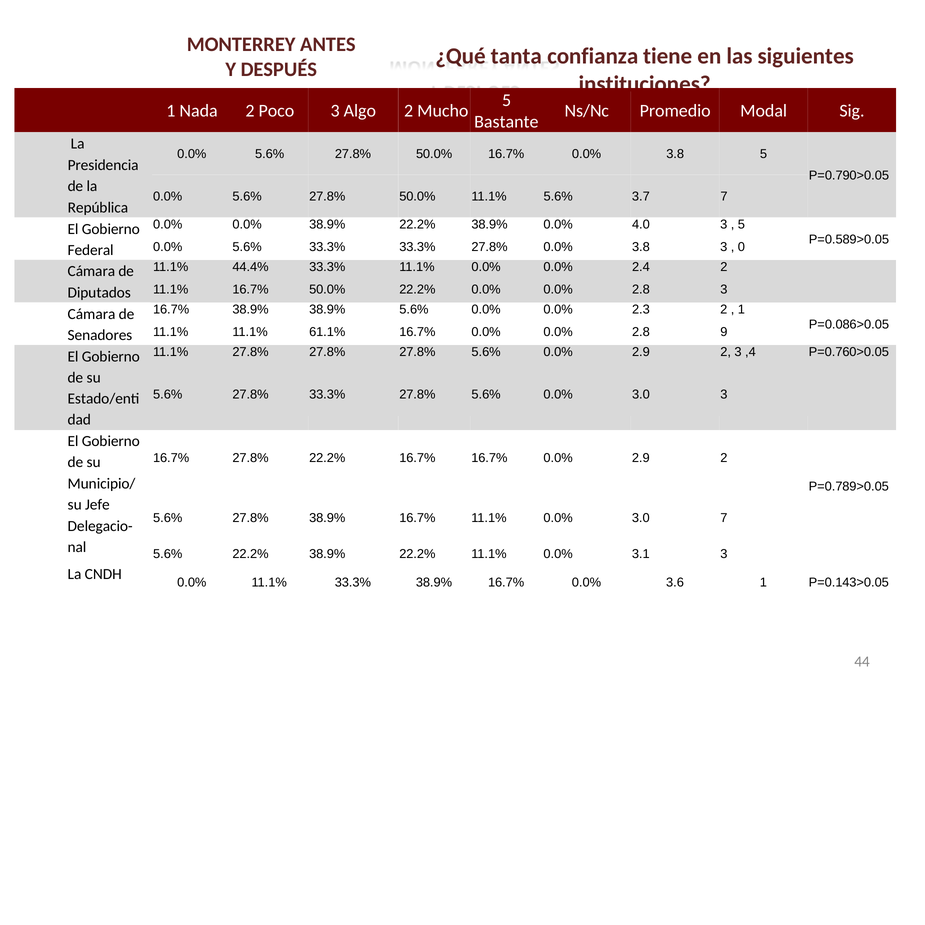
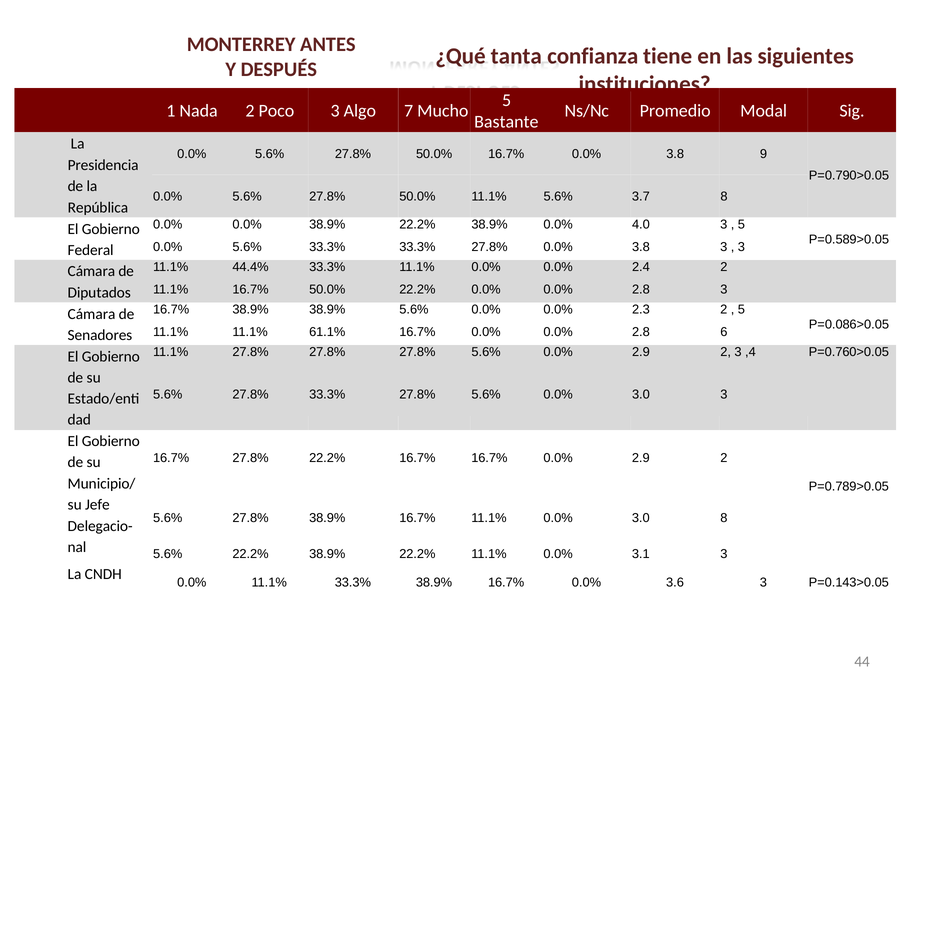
Algo 2: 2 -> 7 (409, 111)
3.8 5: 5 -> 9 (763, 154)
3.7 7: 7 -> 8 (724, 197)
0: 0 -> 3 (741, 247)
1: 1 -> 5 (741, 310)
9: 9 -> 6 (724, 332)
3.0 7: 7 -> 8 (724, 518)
3.6 1: 1 -> 3 (763, 582)
